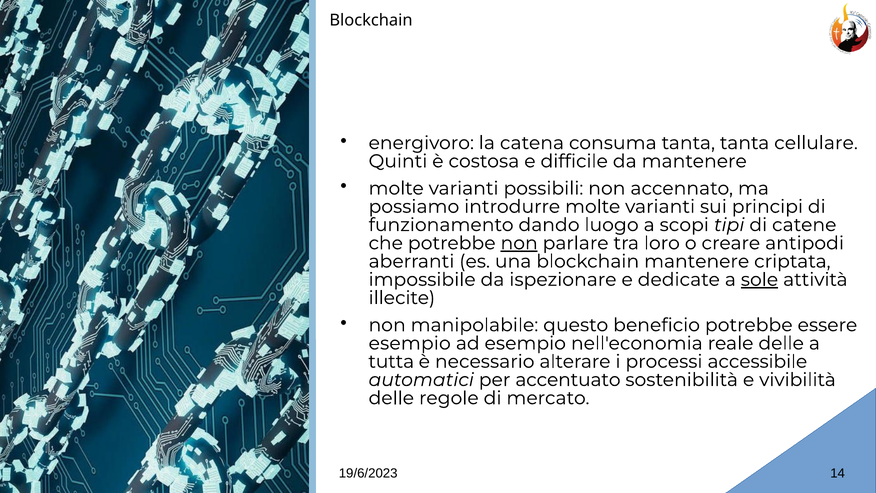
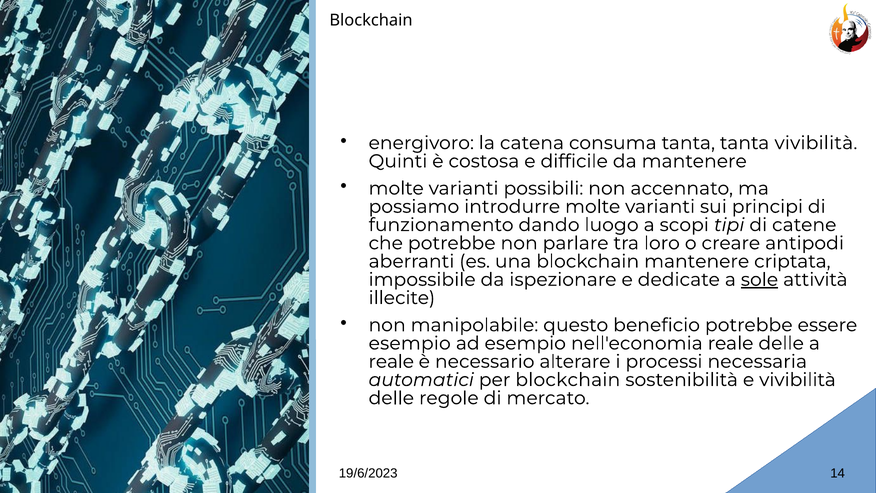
tanta cellulare: cellulare -> vivibilità (816, 143)
non underline: present -> none (519, 243)
tutta: tutta -> reale (391, 361)
accessibile: accessibile -> necessaria (757, 361)
per accentuato: accentuato -> blockchain (568, 380)
